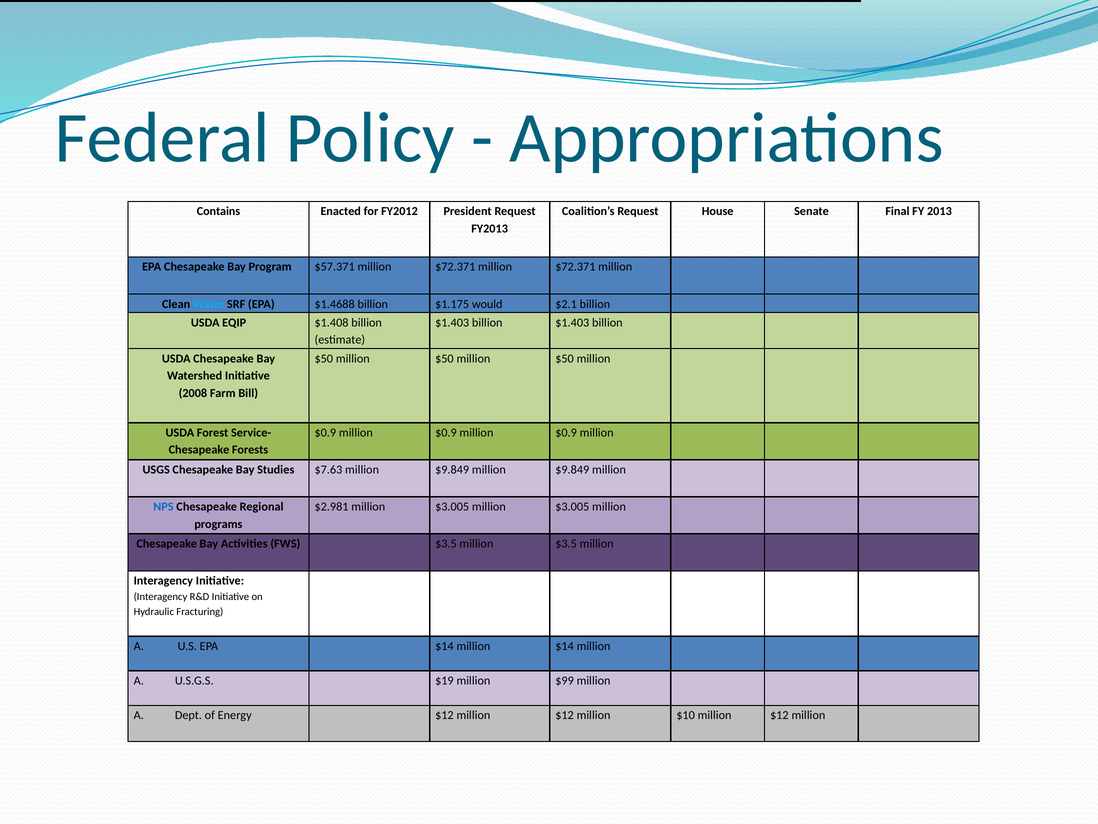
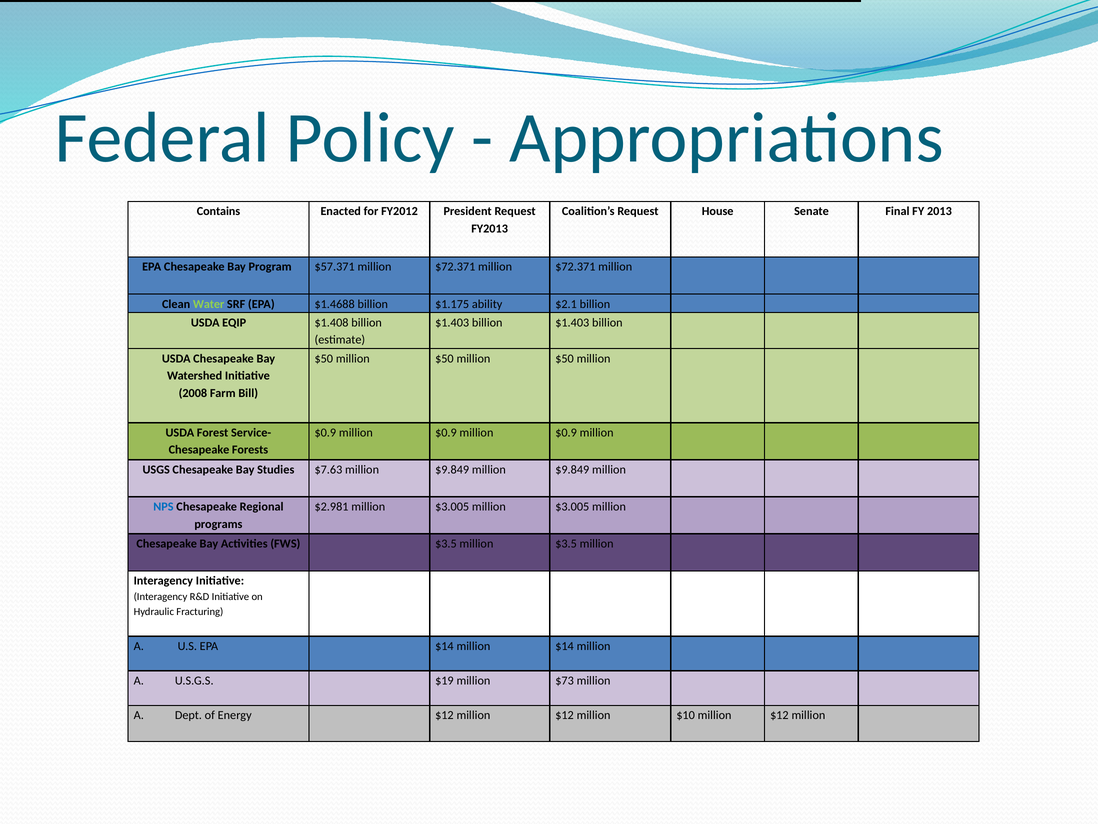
Water colour: light blue -> light green (209, 304)
would: would -> ability (487, 304)
$99: $99 -> $73 (565, 680)
